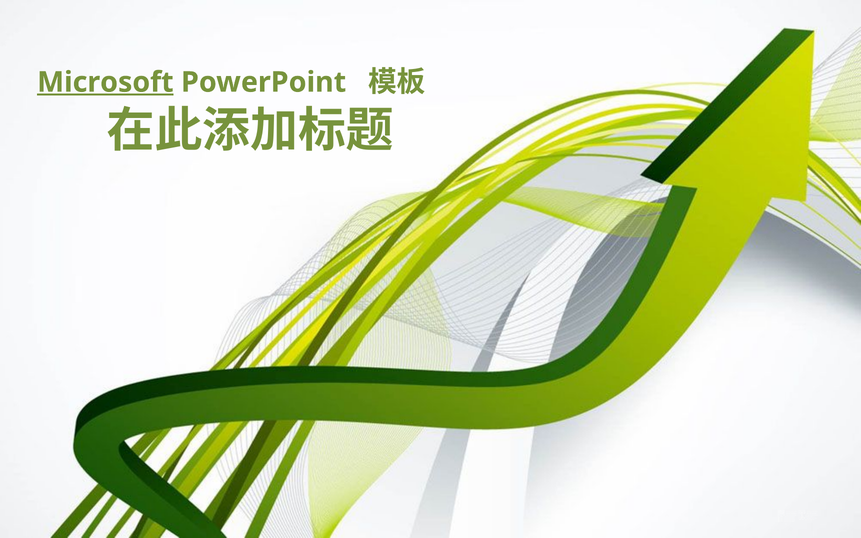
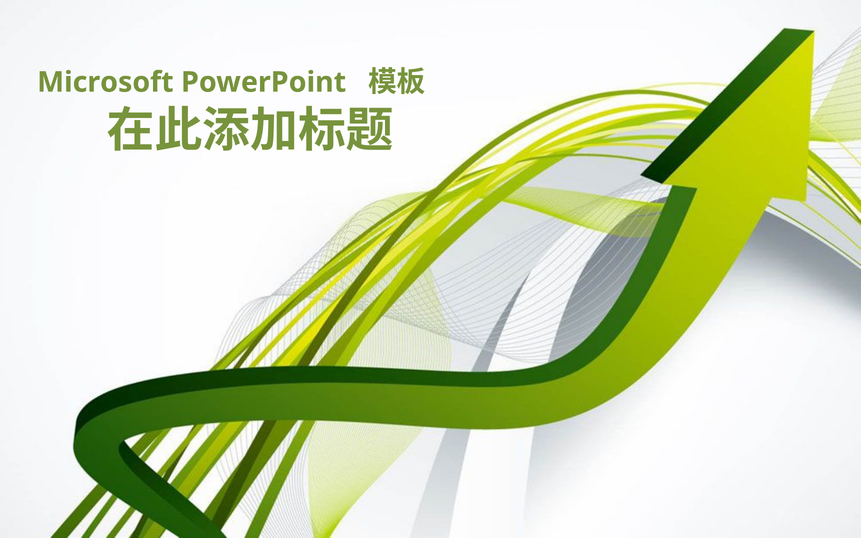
Microsoft underline: present -> none (105, 82)
